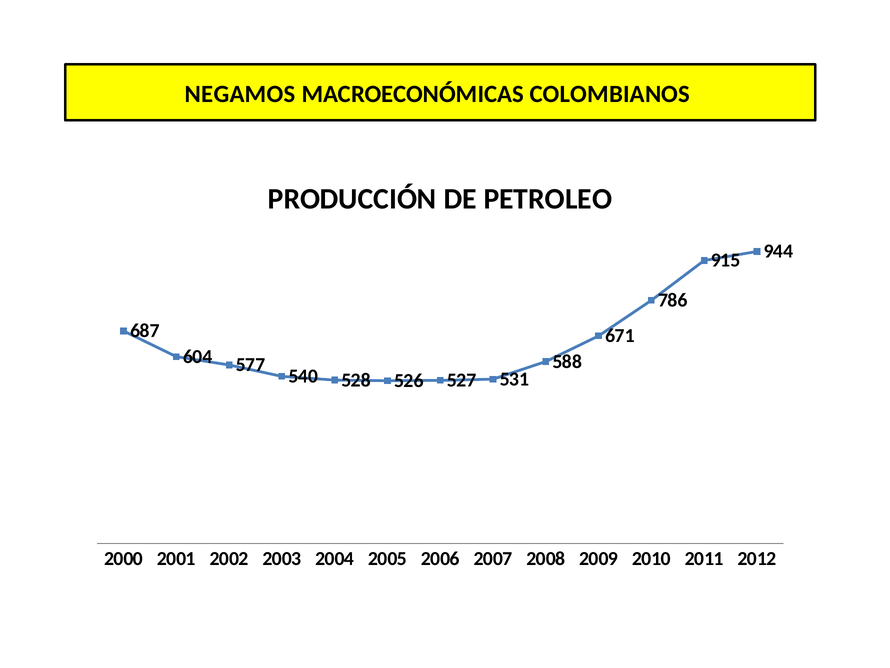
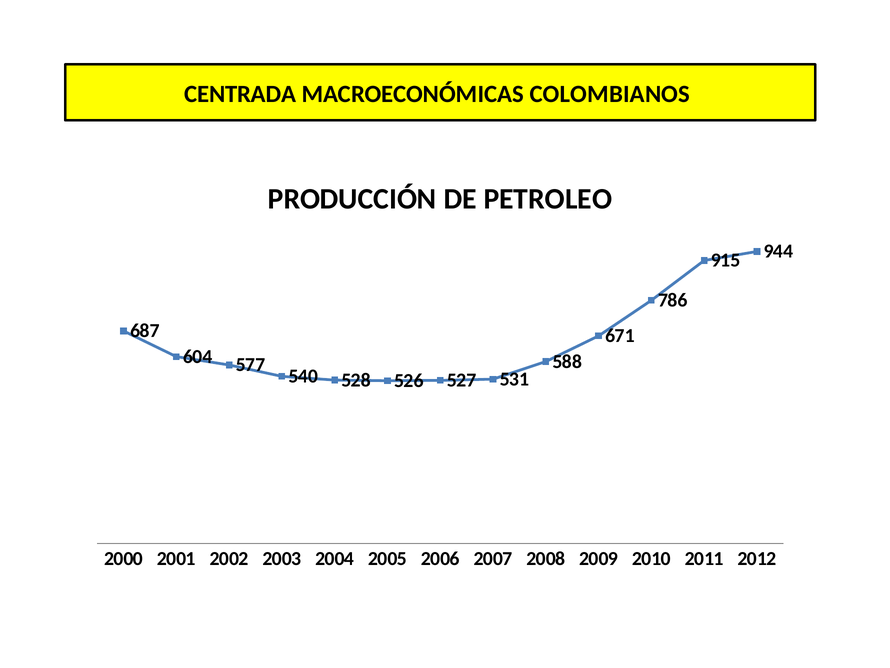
NEGAMOS: NEGAMOS -> CENTRADA (240, 94)
